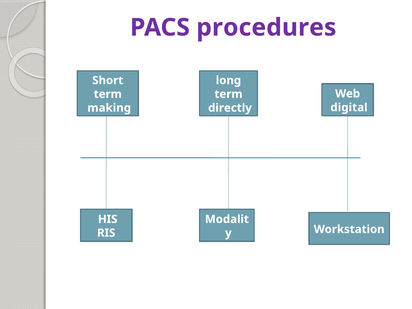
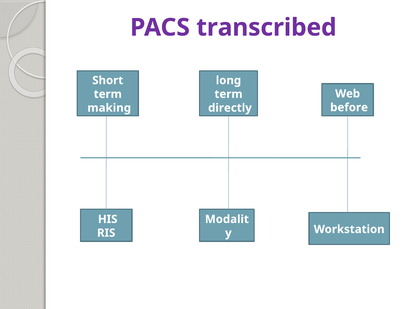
procedures: procedures -> transcribed (266, 27)
digital: digital -> before (349, 107)
